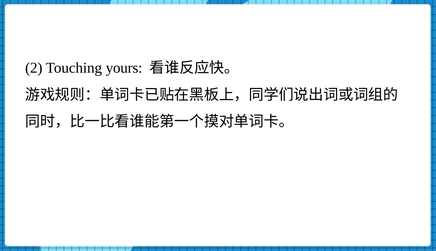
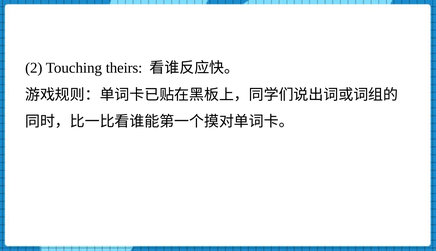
yours: yours -> theirs (124, 68)
